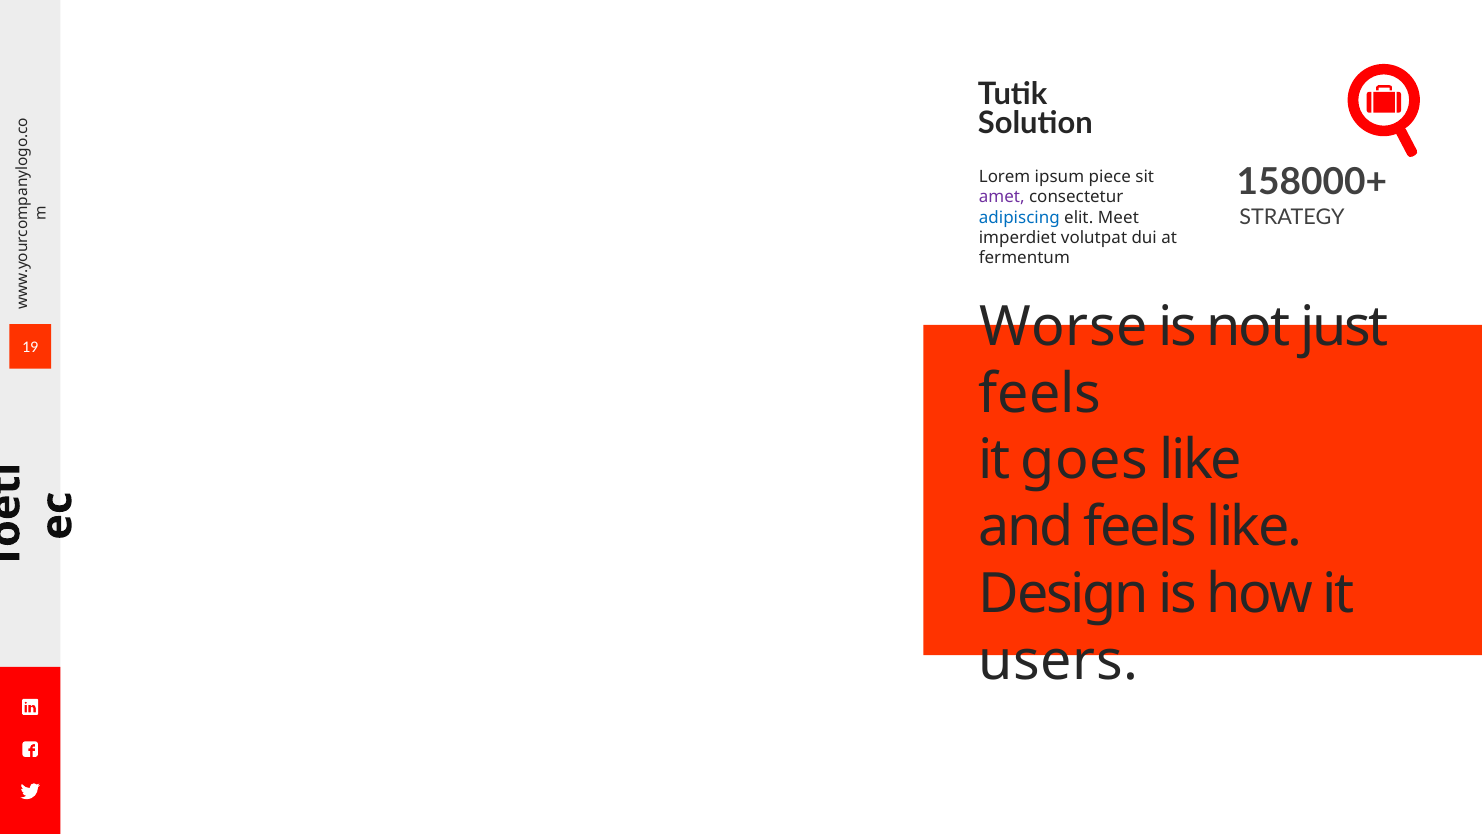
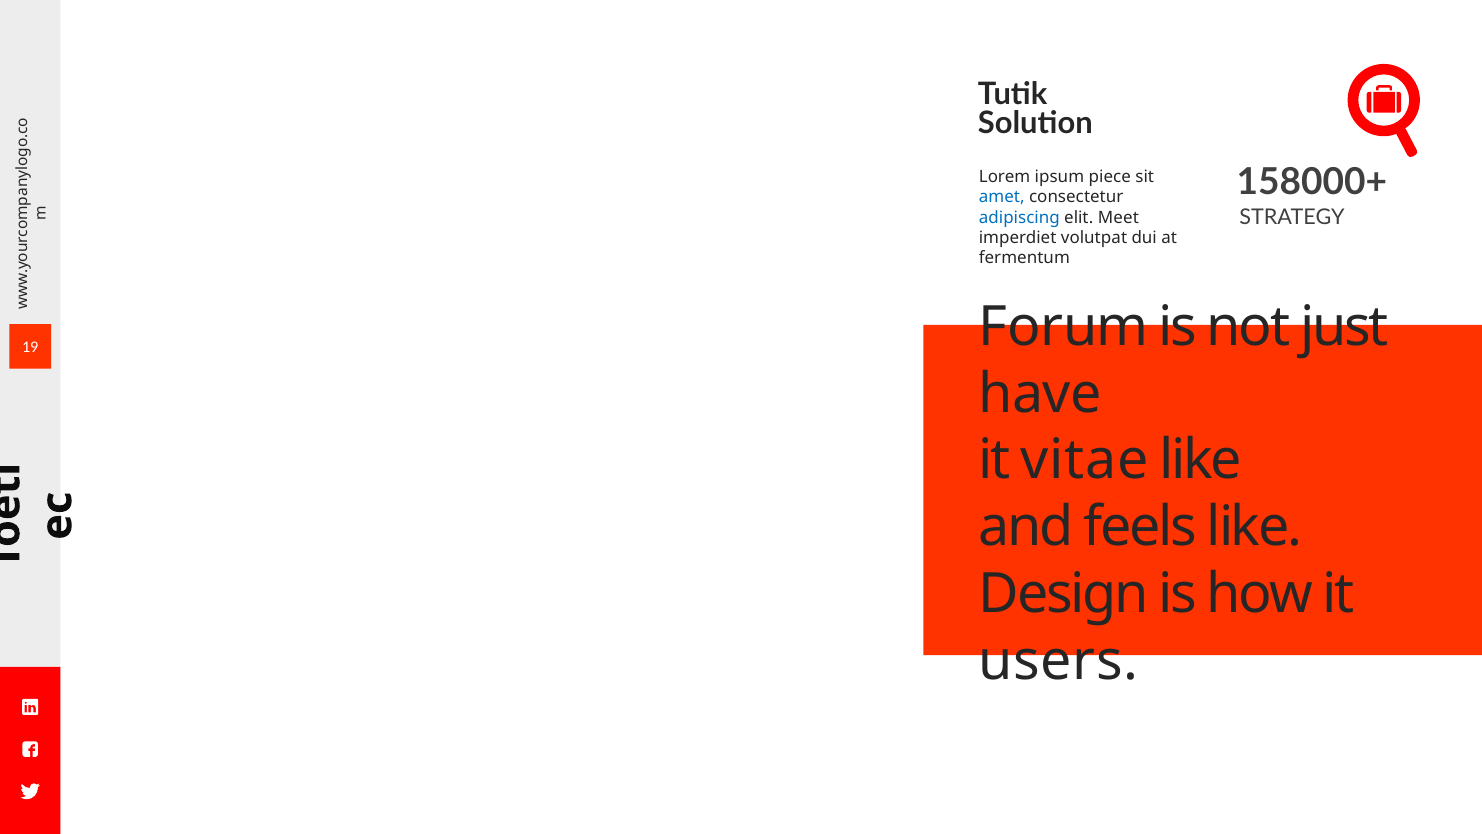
amet colour: purple -> blue (1002, 197)
Worse: Worse -> Forum (1064, 327)
feels: feels -> have (1040, 394)
goes: goes -> vitae (1085, 460)
